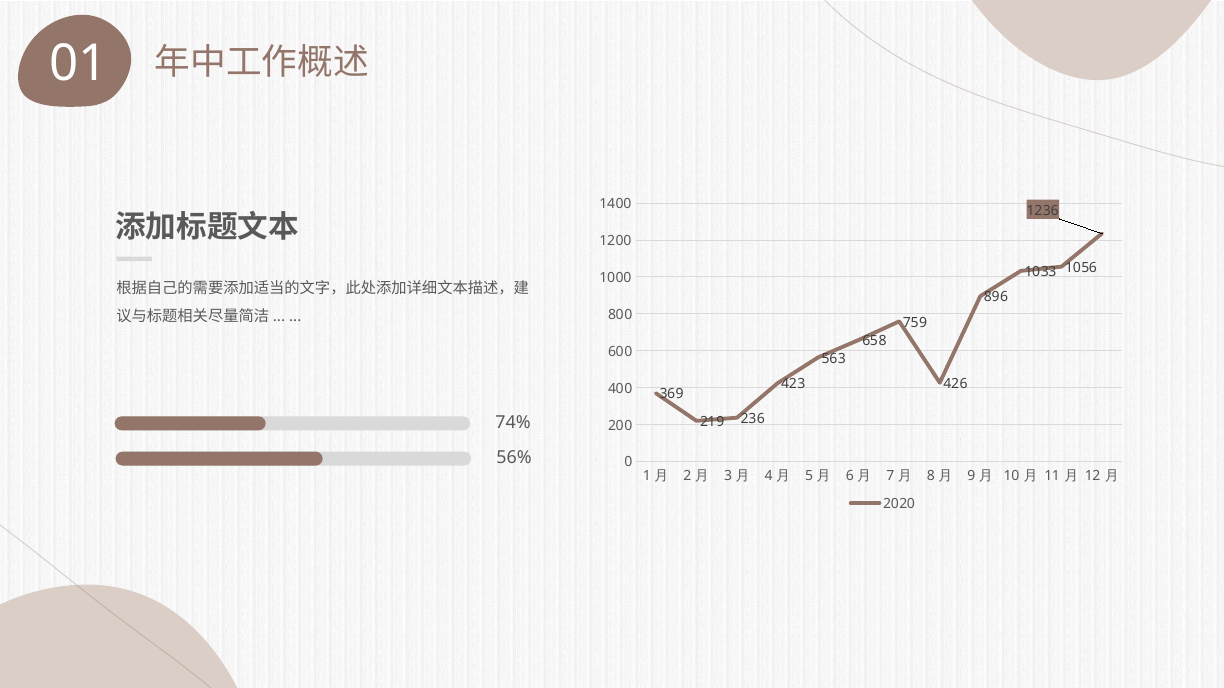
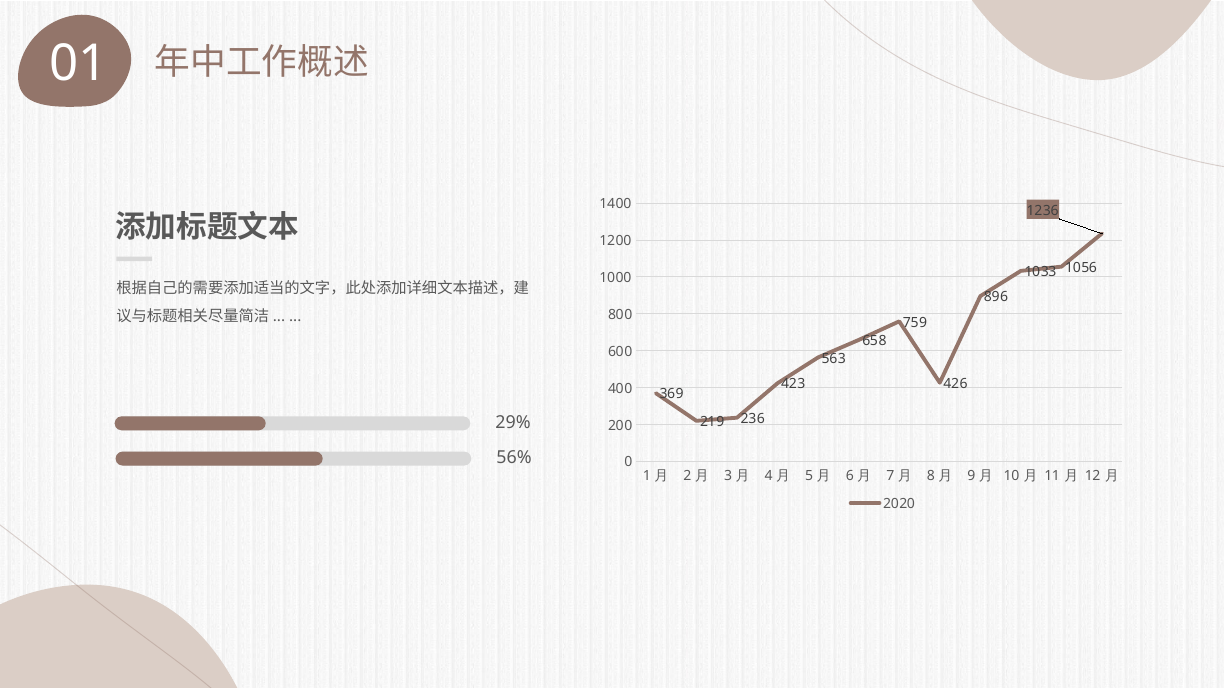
74%: 74% -> 29% (513, 422)
